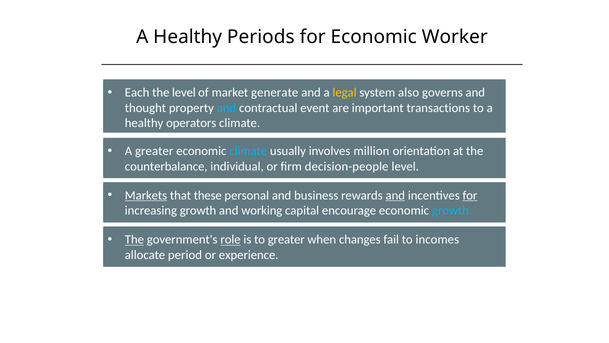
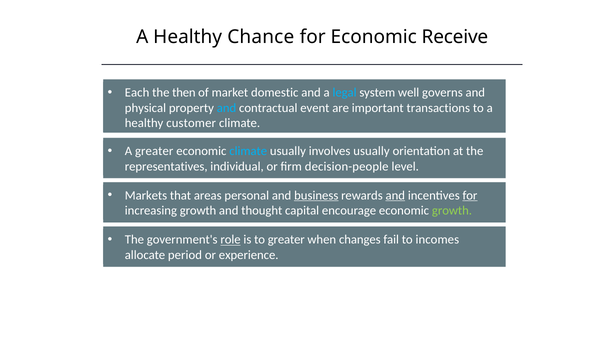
Periods: Periods -> Chance (261, 37)
Worker: Worker -> Receive (455, 37)
the level: level -> then (184, 93)
generate: generate -> domestic (275, 93)
legal colour: yellow -> light blue (345, 93)
also: also -> well (409, 93)
thought: thought -> physical (145, 108)
operators: operators -> customer (191, 123)
involves million: million -> usually (371, 151)
counterbalance: counterbalance -> representatives (166, 166)
Markets underline: present -> none (146, 195)
these: these -> areas (208, 195)
business underline: none -> present (316, 195)
working: working -> thought (262, 210)
growth colour: light blue -> light green (452, 210)
The underline: present -> none (134, 239)
